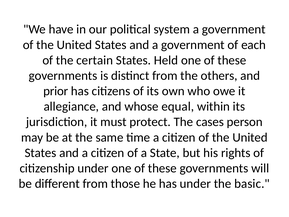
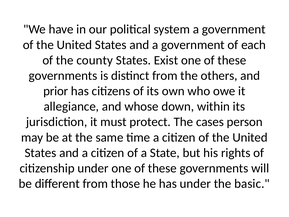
certain: certain -> county (95, 60)
Held: Held -> Exist (166, 60)
equal: equal -> down (178, 106)
